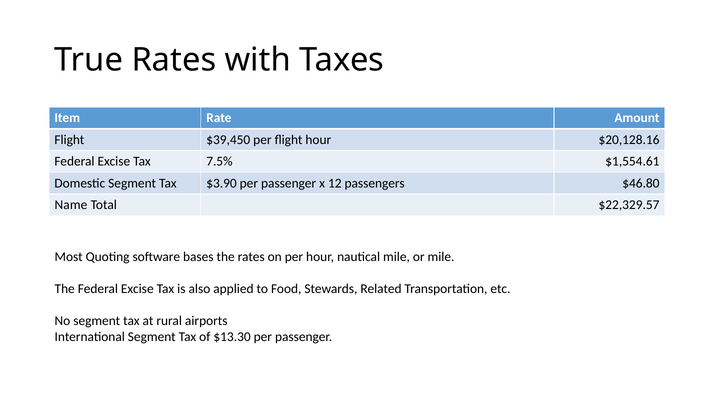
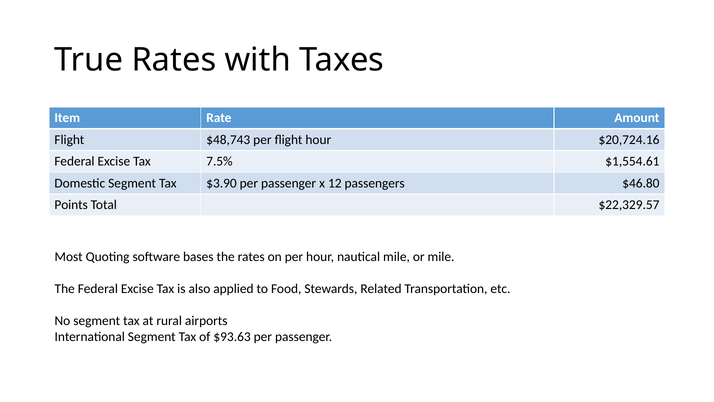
$39,450: $39,450 -> $48,743 (228, 140)
$20,128.16: $20,128.16 -> $20,724.16 (629, 140)
Name: Name -> Points (71, 205)
$13.30: $13.30 -> $93.63 (232, 337)
